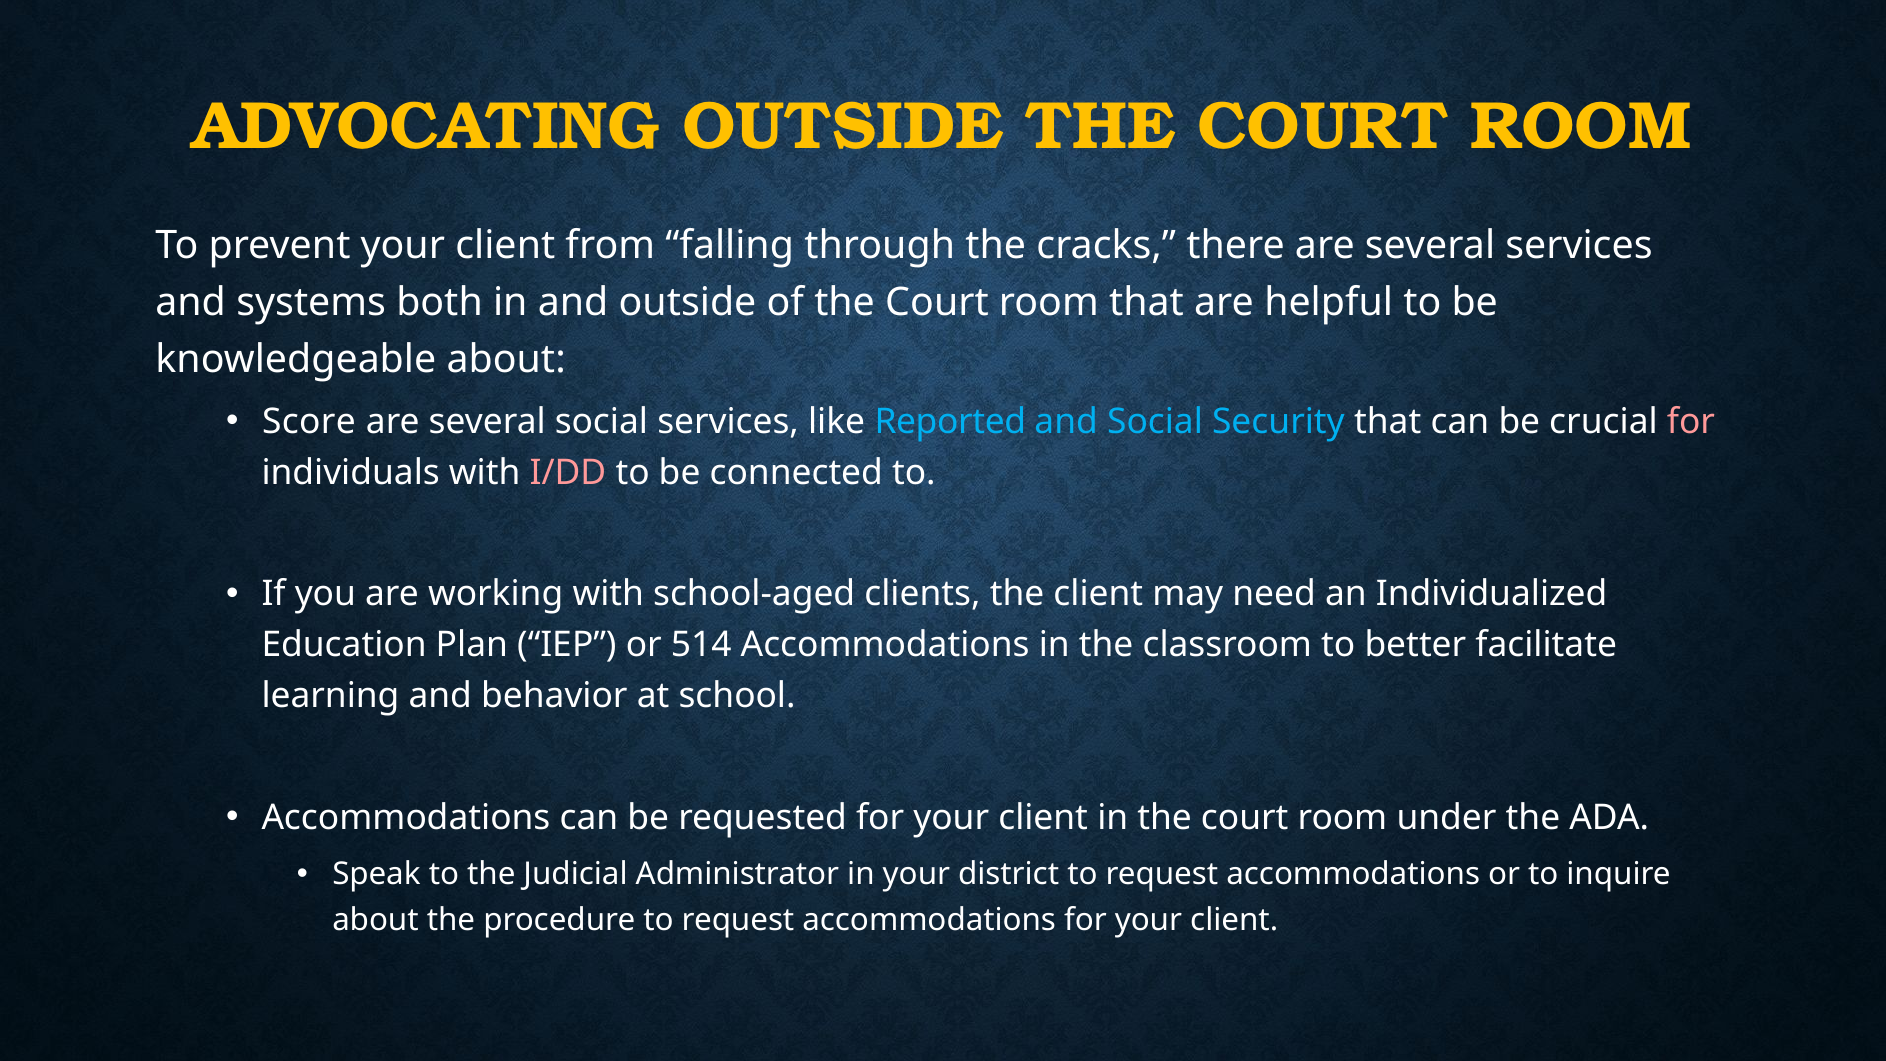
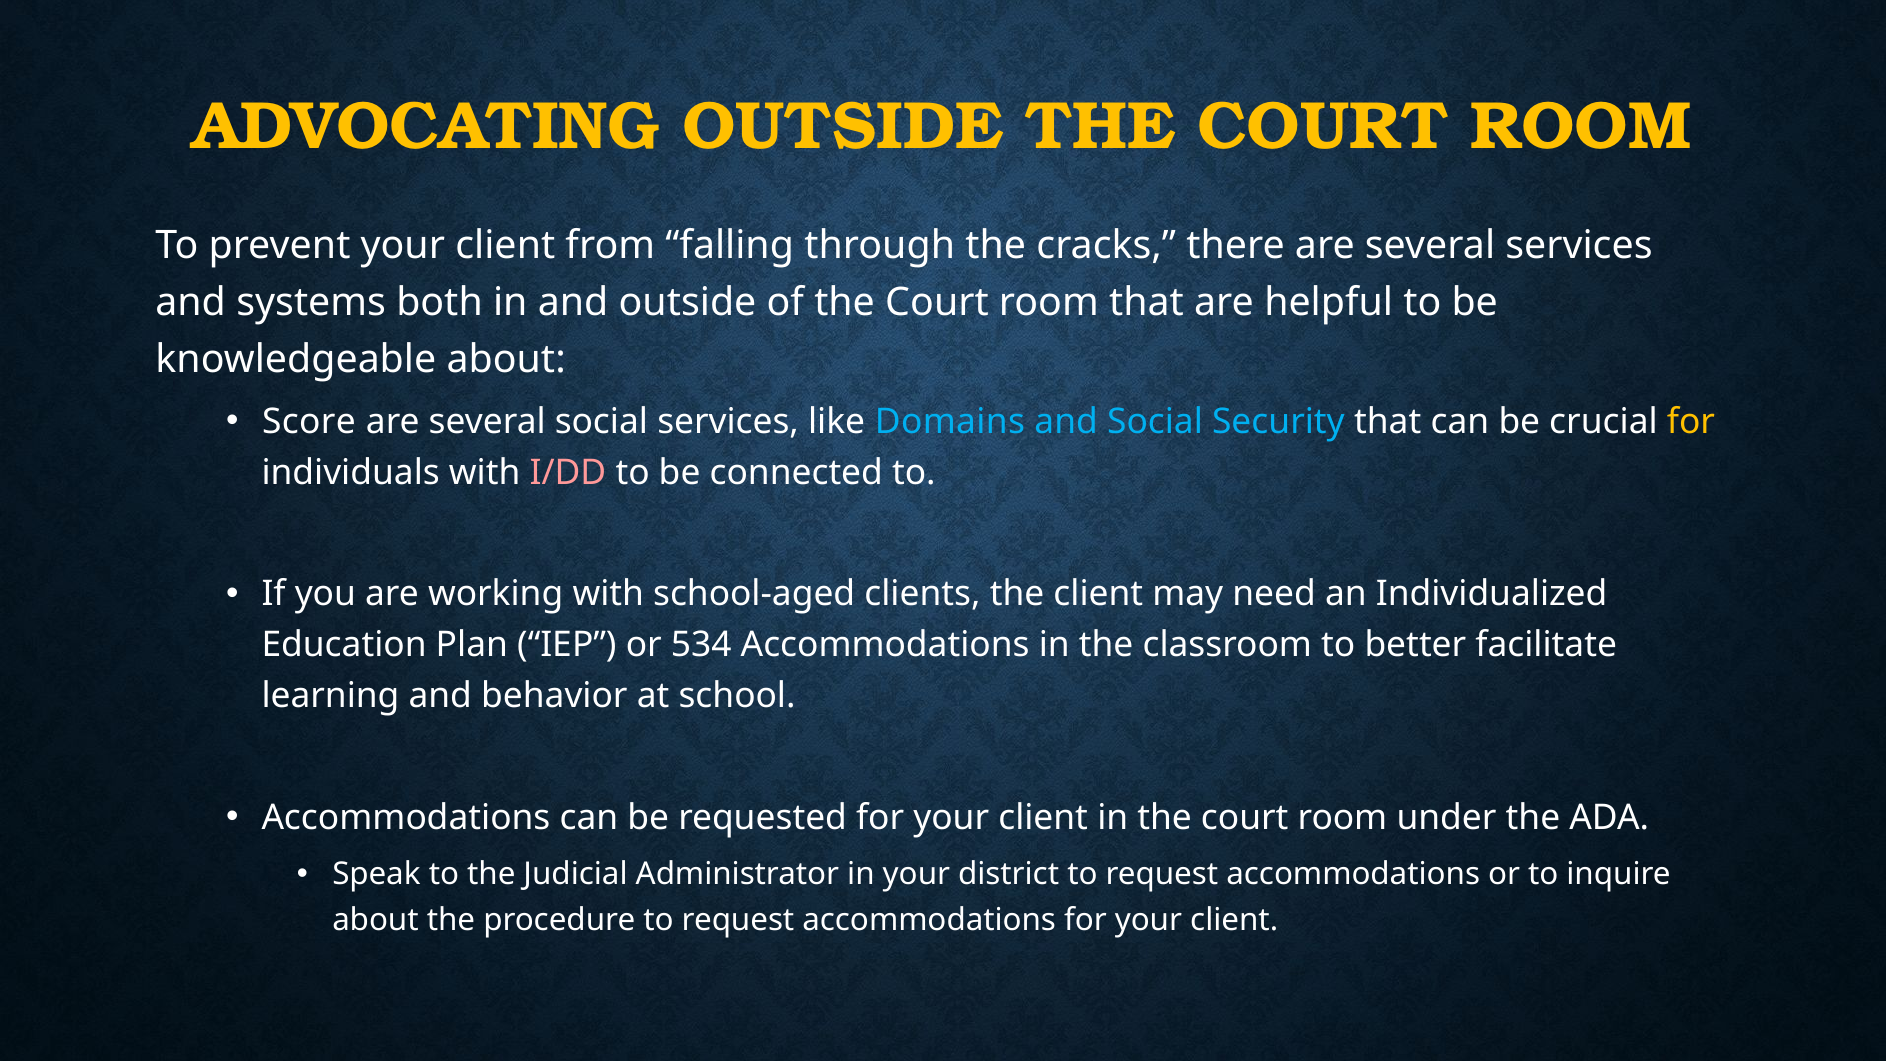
Reported: Reported -> Domains (950, 422)
for colour: pink -> yellow (1691, 422)
514: 514 -> 534 (701, 645)
